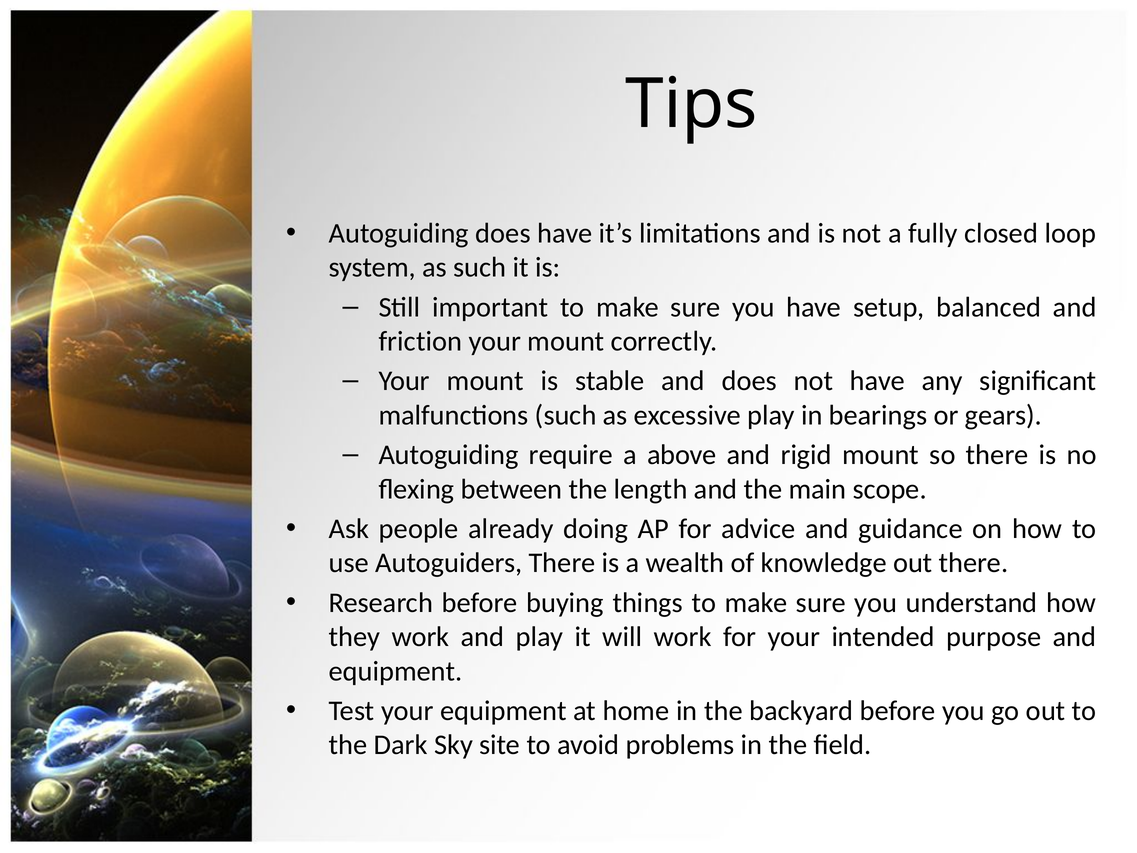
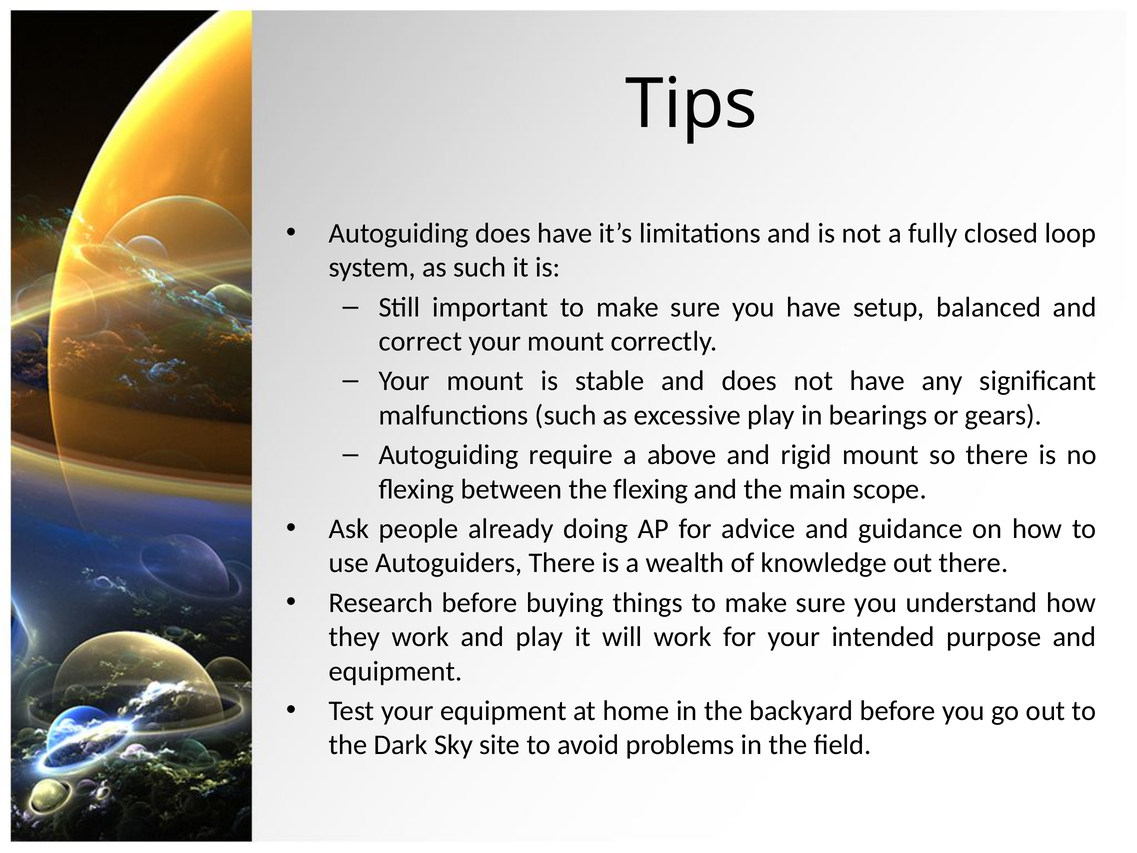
friction: friction -> correct (420, 341)
the length: length -> flexing (651, 489)
